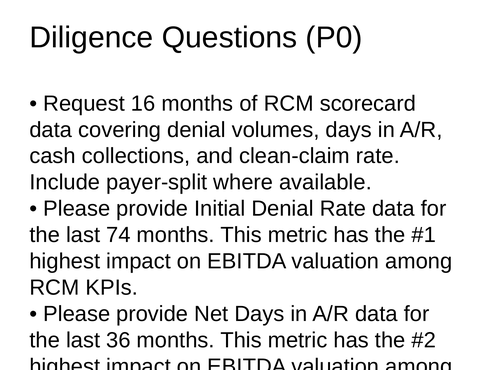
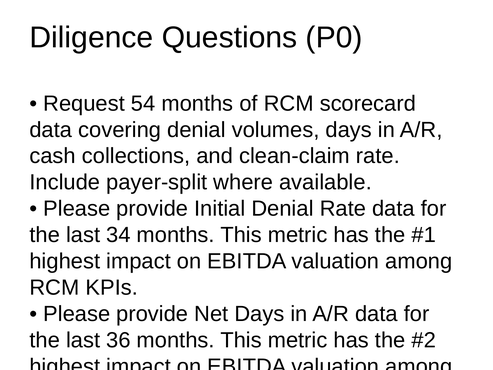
16: 16 -> 54 (143, 103)
74: 74 -> 34 (118, 235)
